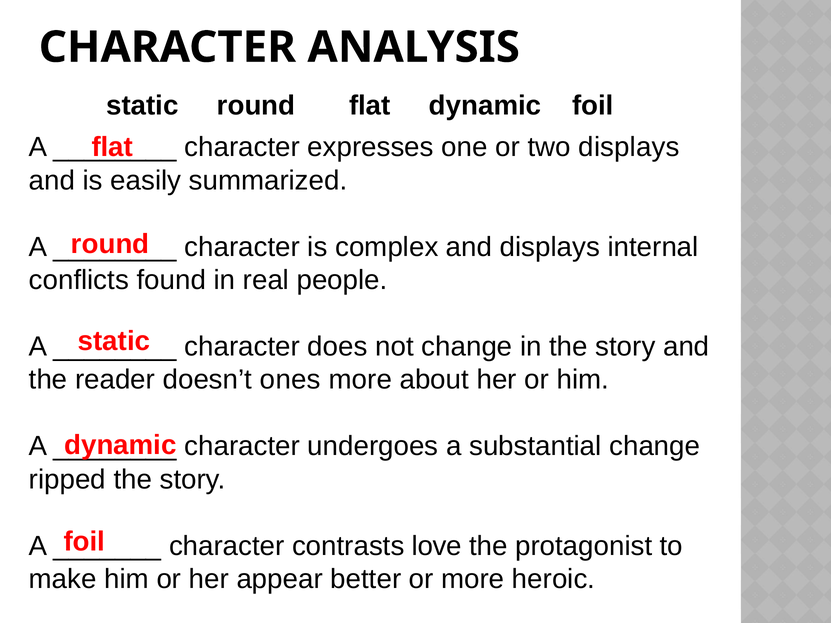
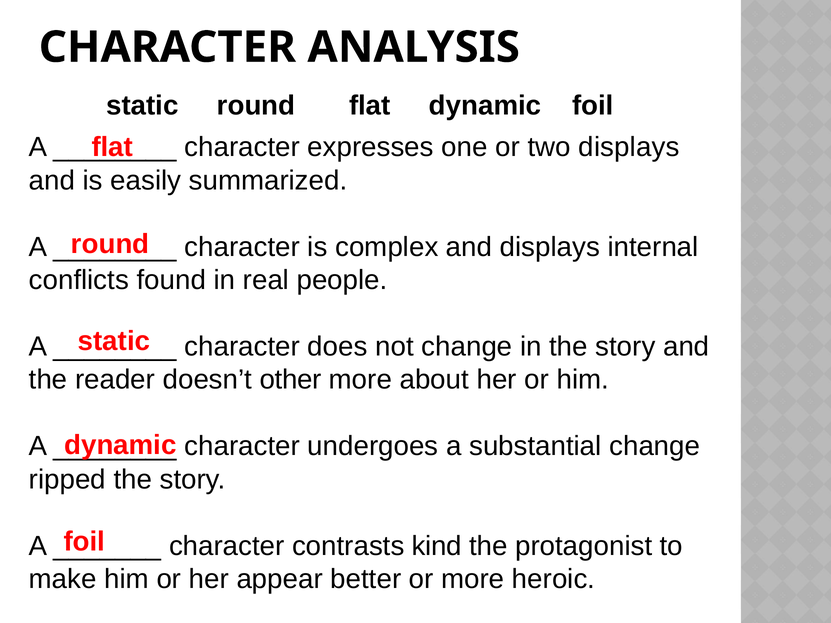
ones: ones -> other (291, 380)
love: love -> kind (437, 546)
